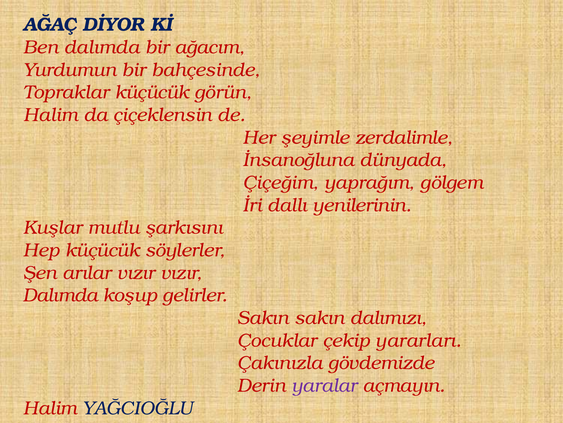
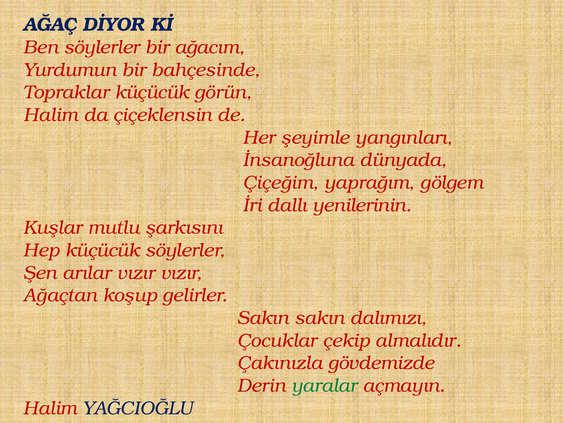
Ben dalımda: dalımda -> söylerler (102, 47)
zerdalimle: zerdalimle -> yangınları (404, 137)
Dalımda: Dalımda -> Ağaçtan (60, 295)
yararları: yararları -> almalıdır (418, 340)
yaralar colour: purple -> green (324, 385)
